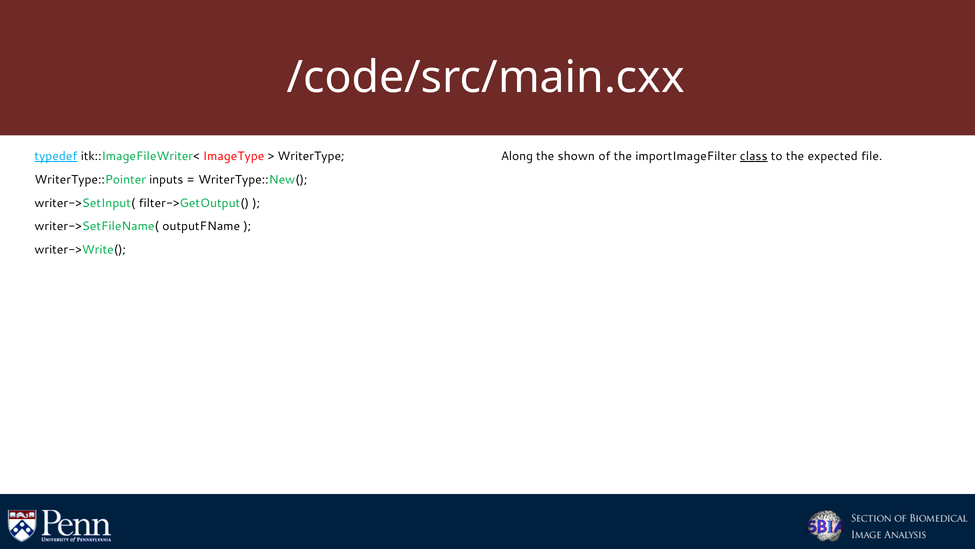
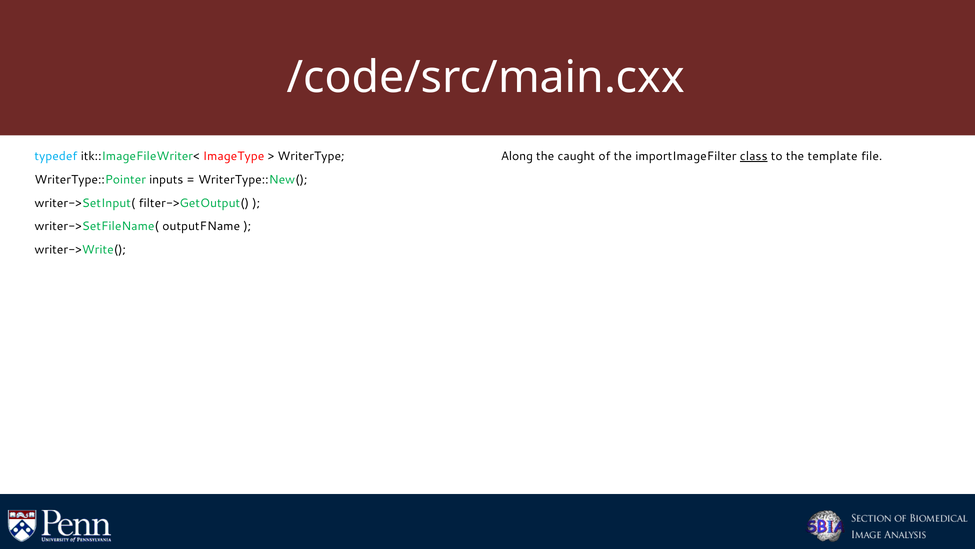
typedef underline: present -> none (56, 156)
shown: shown -> caught (576, 156)
expected: expected -> template (833, 156)
